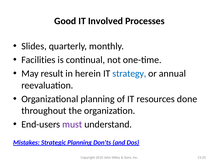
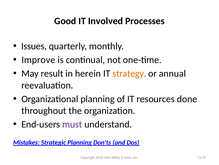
Slides: Slides -> Issues (34, 46)
Facilities: Facilities -> Improve (38, 60)
strategy colour: blue -> orange (129, 73)
